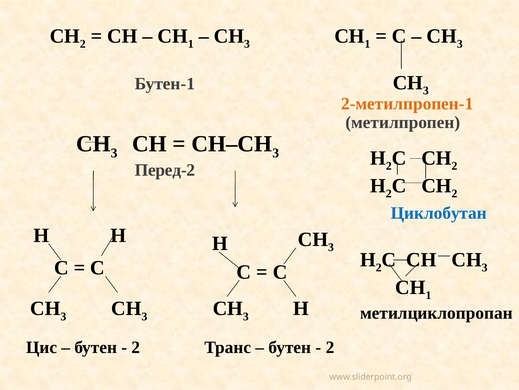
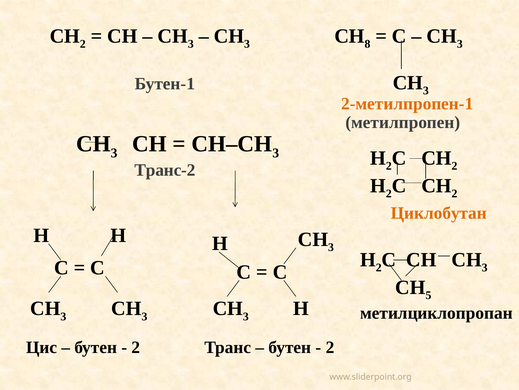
1: 1 -> 3 (191, 44)
1: 1 -> 8 (367, 44)
Перед-2: Перед-2 -> Транс-2 (165, 170)
Циклобутан colour: blue -> orange (439, 213)
1: 1 -> 5 (428, 295)
